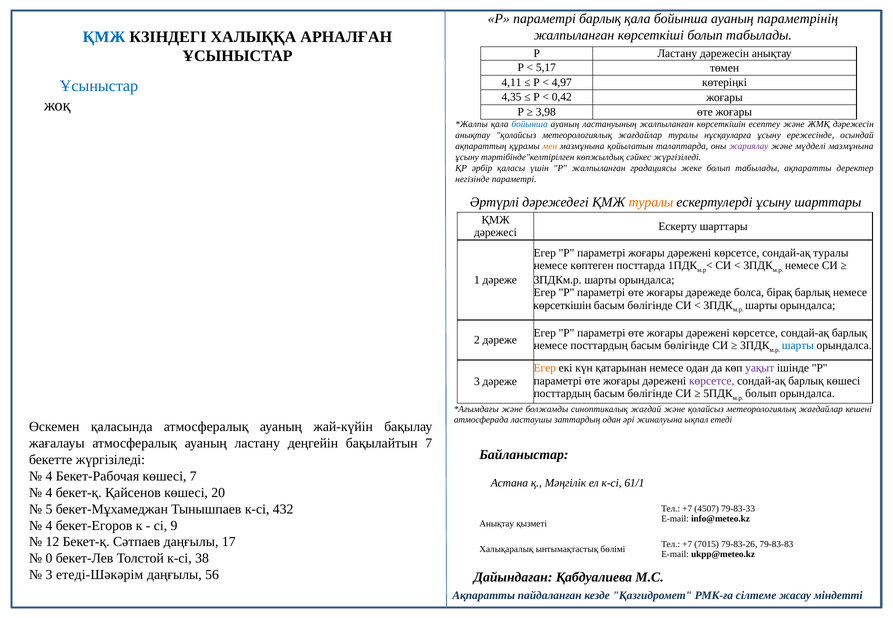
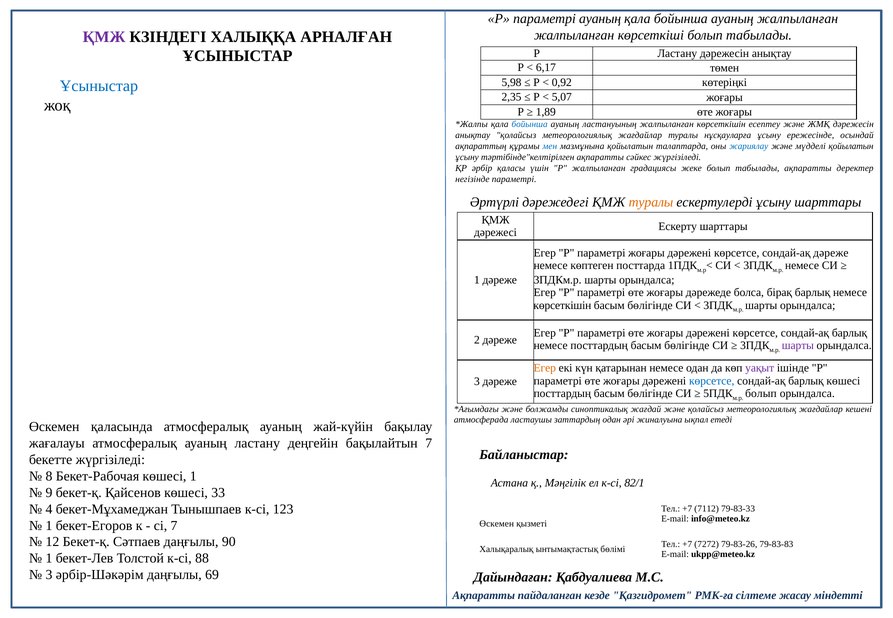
параметрі барлық: барлық -> ауаның (600, 19)
ауаның параметрінің: параметрінің -> жалпыланған (798, 19)
ҚМЖ colour: blue -> purple (104, 37)
5,17: 5,17 -> 6,17 (546, 68)
4,11: 4,11 -> 5,98 (511, 82)
4,97: 4,97 -> 0,92 (562, 82)
4,35: 4,35 -> 2,35 (511, 97)
0,42: 0,42 -> 5,07 (562, 97)
3,98: 3,98 -> 1,89 (546, 112)
мен colour: orange -> blue (550, 146)
жариялау colour: purple -> blue (749, 146)
мүдделі мазмұнына: мазмұнына -> қойылатын (851, 146)
тәртібінде"келтірілген көпжылдық: көпжылдық -> ақпаратты (600, 157)
сондай-ақ туралы: туралы -> дәреже (831, 253)
шарты colour: blue -> purple (798, 346)
көрсетсе colour: purple -> blue (712, 381)
4: 4 -> 8 (49, 476)
көшесі 7: 7 -> 1 (193, 476)
61/1: 61/1 -> 82/1 (634, 483)
4: 4 -> 9 (49, 493)
20: 20 -> 33 (218, 493)
5: 5 -> 4 (49, 509)
432: 432 -> 123 (283, 509)
4507: 4507 -> 7112 (707, 509)
4: 4 -> 1 (49, 526)
сі 9: 9 -> 7 (174, 526)
Анықтау: Анықтау -> Өскемен (497, 524)
17: 17 -> 90 (229, 542)
7015: 7015 -> 7272 (707, 544)
0: 0 -> 1 (49, 559)
38: 38 -> 88 (202, 559)
етеді-Шәкәрім: етеді-Шәкәрім -> әрбір-Шәкәрім (100, 575)
56: 56 -> 69 (212, 575)
